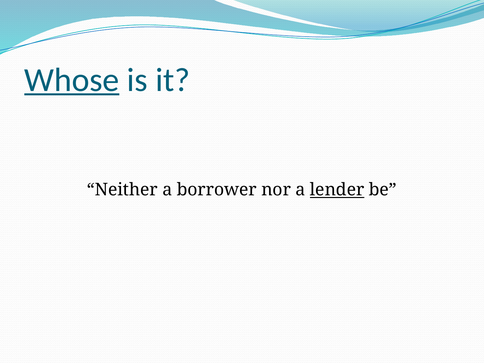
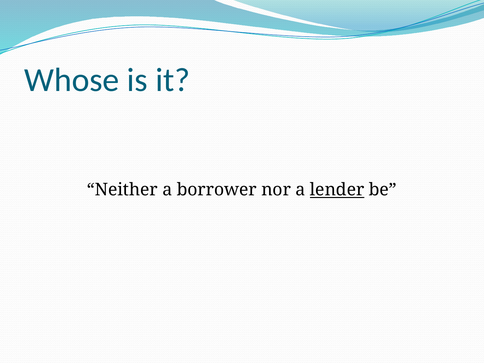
Whose underline: present -> none (72, 80)
